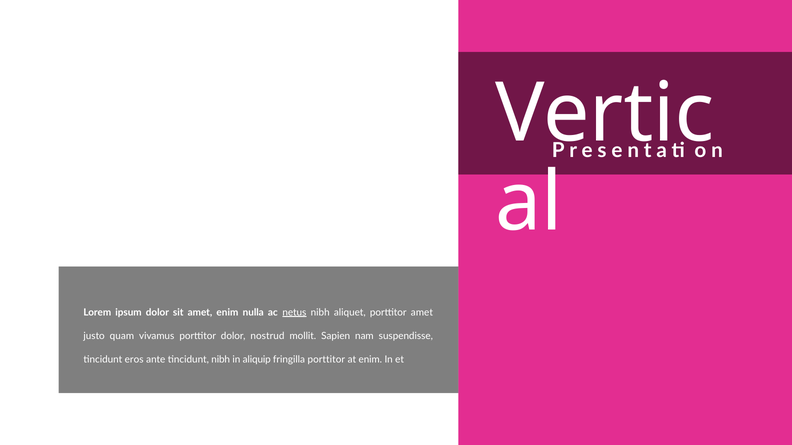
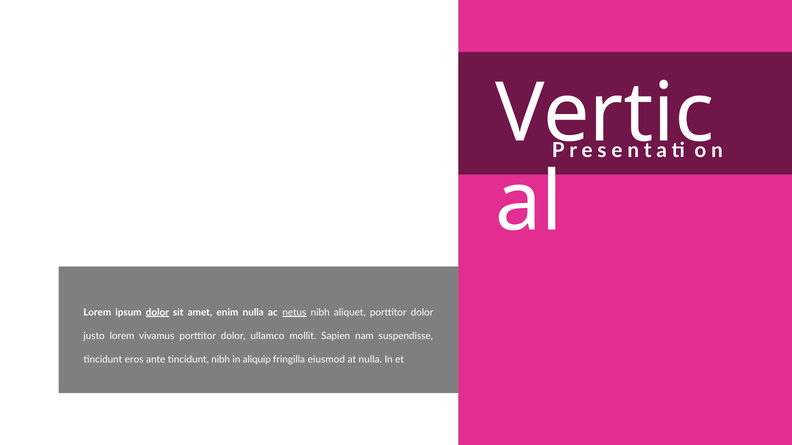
dolor underline: none -> present (157, 313)
aliquet porttitor amet: amet -> dolor (422, 313)
justo quam: quam -> lorem (122, 336)
nostrud: nostrud -> ullamco (267, 336)
fringilla porttitor: porttitor -> eiusmod (326, 360)
at enim: enim -> nulla (370, 360)
